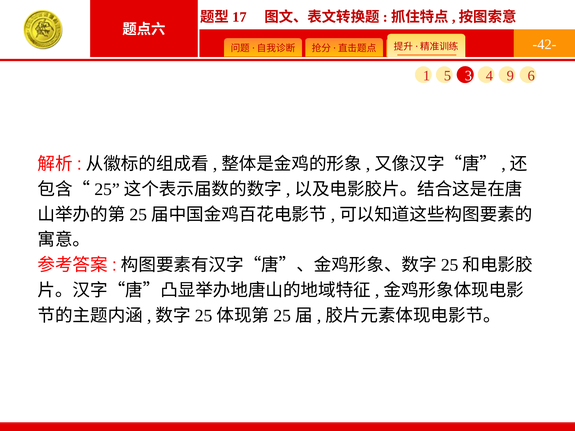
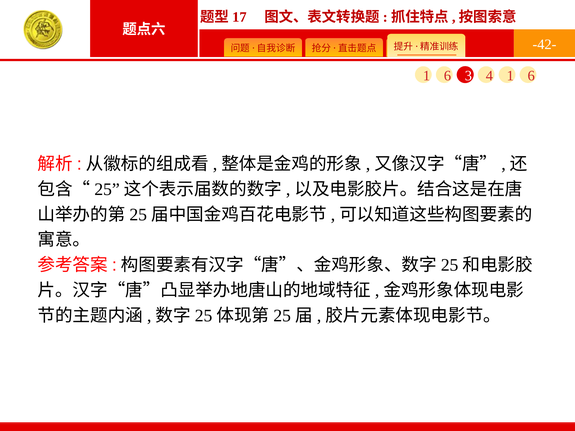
5: 5 -> 6 (447, 76)
4 9: 9 -> 1 (510, 76)
